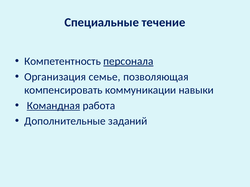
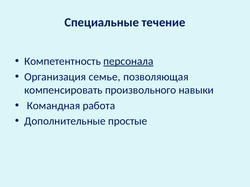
коммуникации: коммуникации -> произвольного (141, 90)
Командная underline: present -> none (53, 106)
заданий: заданий -> простые (128, 121)
